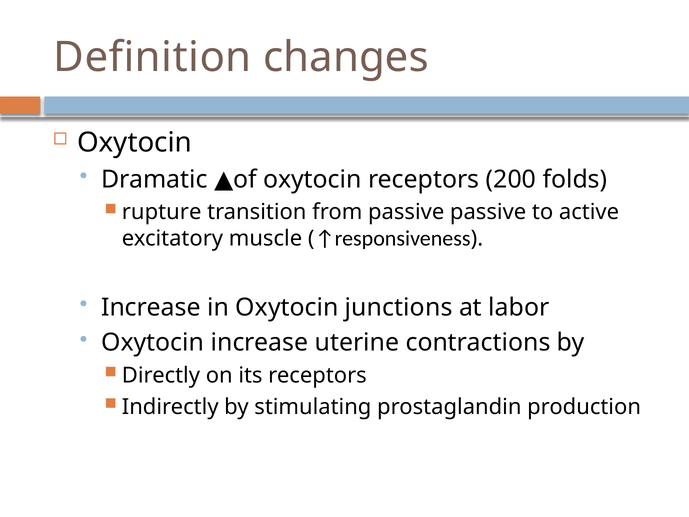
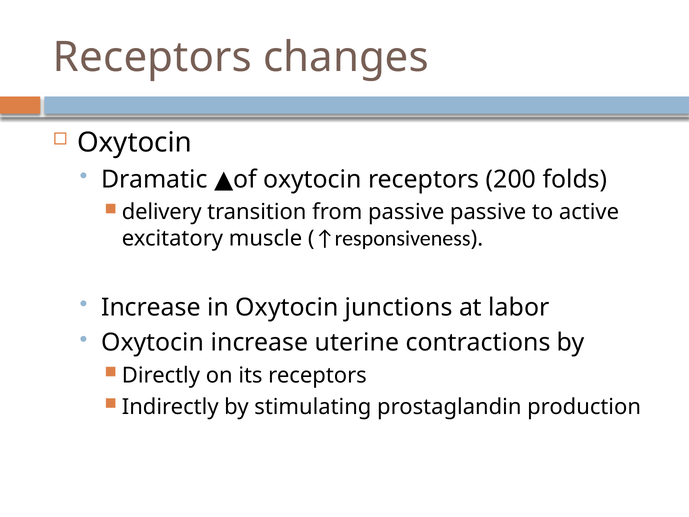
Definition: Definition -> Receptors (153, 57)
rupture: rupture -> delivery (162, 212)
